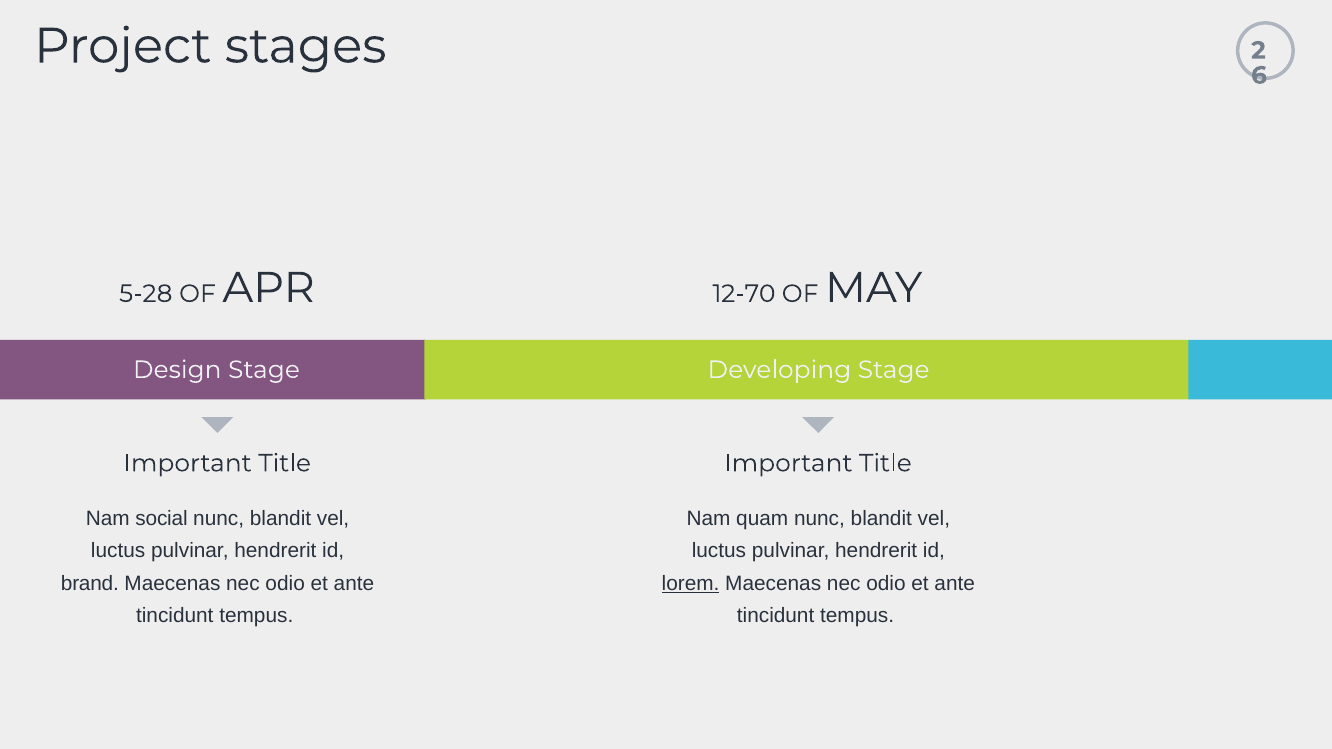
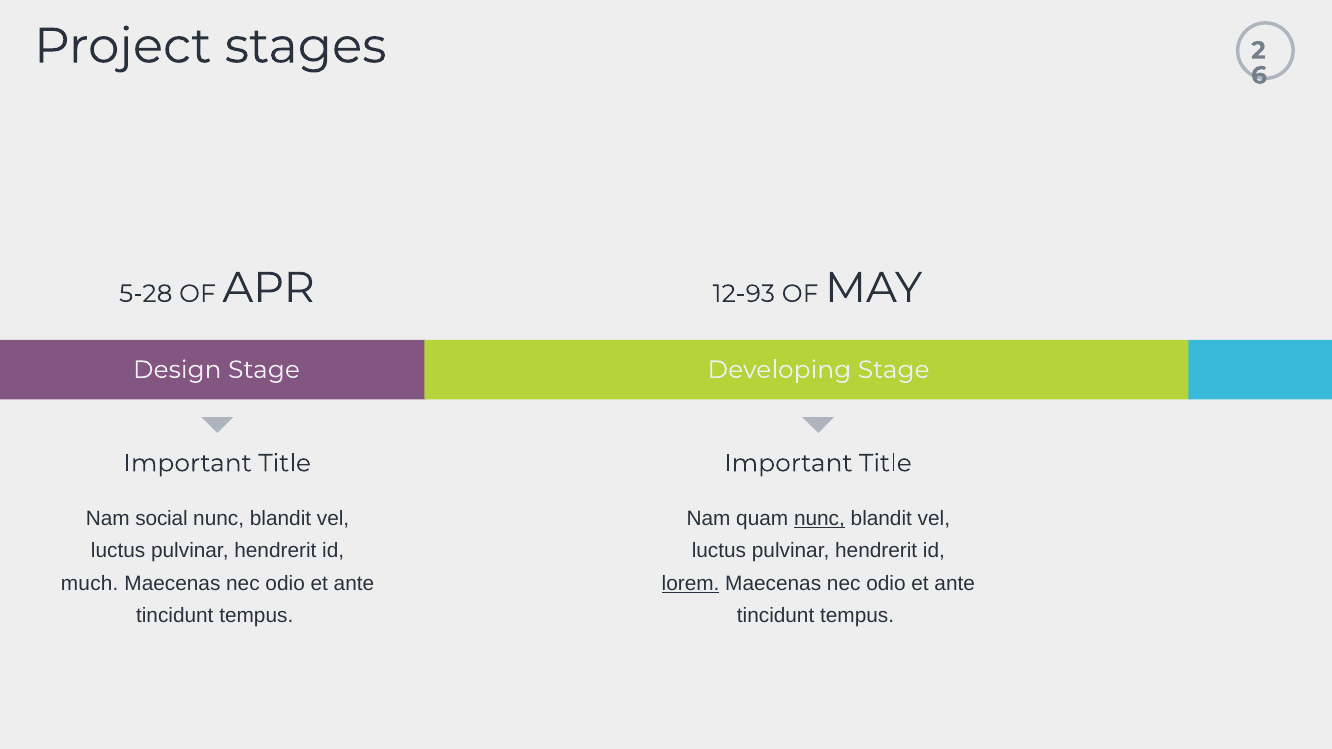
12-70: 12-70 -> 12-93 (744, 294)
nunc underline: none -> present (819, 519)
brand: brand -> much (90, 583)
